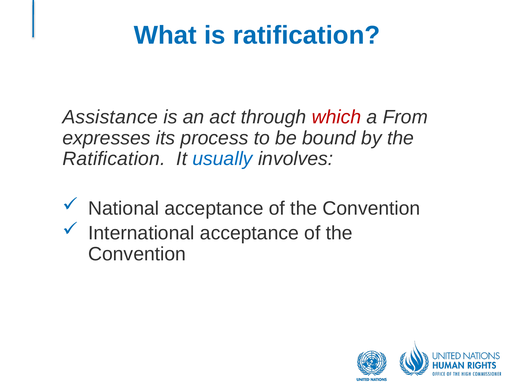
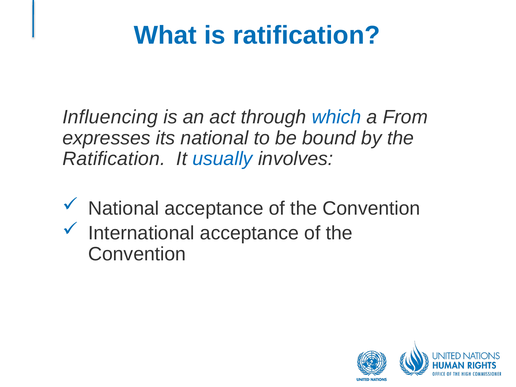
Assistance: Assistance -> Influencing (110, 117)
which colour: red -> blue (336, 117)
its process: process -> national (215, 138)
